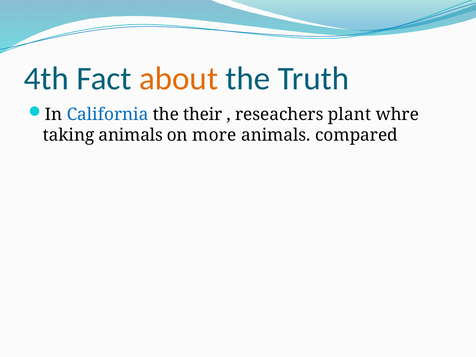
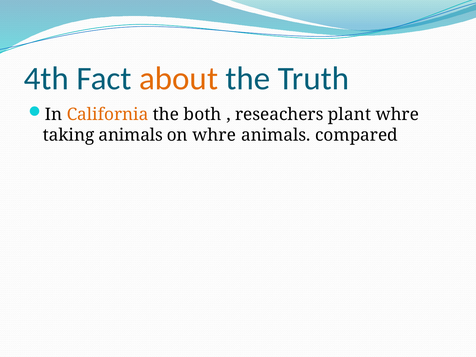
California colour: blue -> orange (108, 115)
their: their -> both (203, 115)
on more: more -> whre (214, 135)
